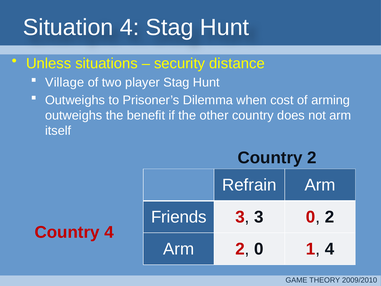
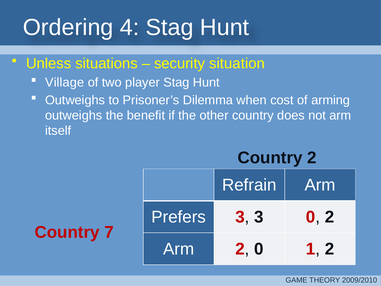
Situation: Situation -> Ordering (68, 27)
distance: distance -> situation (237, 63)
Friends: Friends -> Prefers (179, 217)
Country 4: 4 -> 7 (109, 232)
1 4: 4 -> 2 (329, 249)
